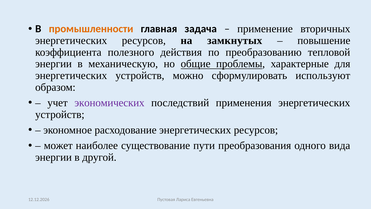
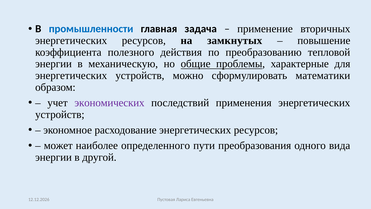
промышленности colour: orange -> blue (91, 29)
используют: используют -> математики (323, 75)
существование: существование -> определенного (156, 145)
